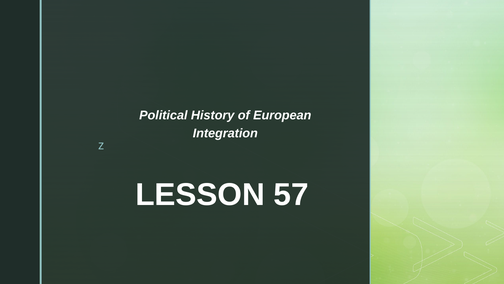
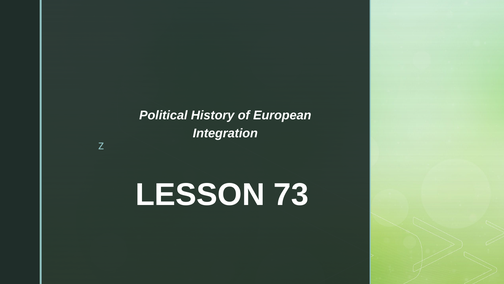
57: 57 -> 73 (291, 194)
